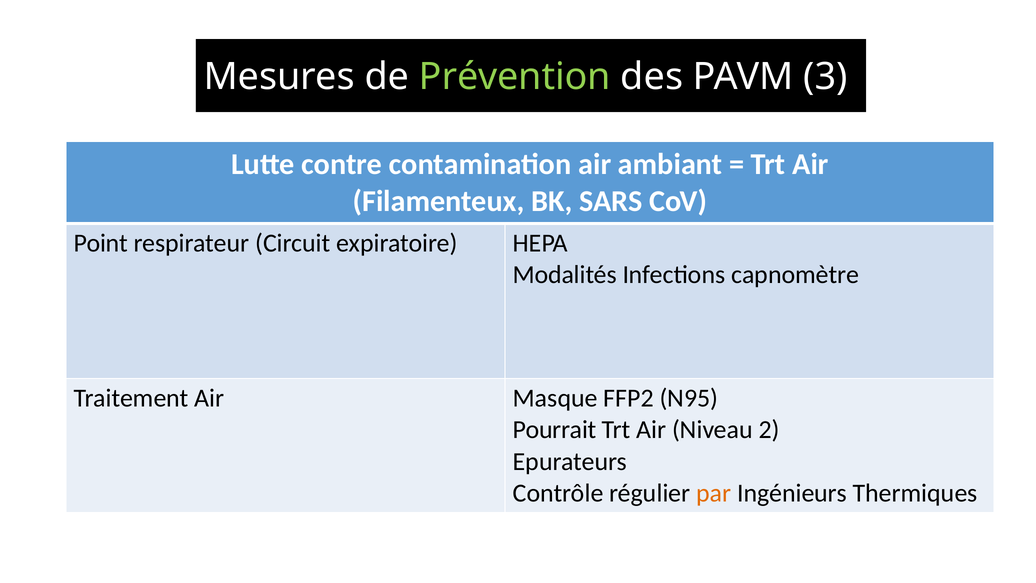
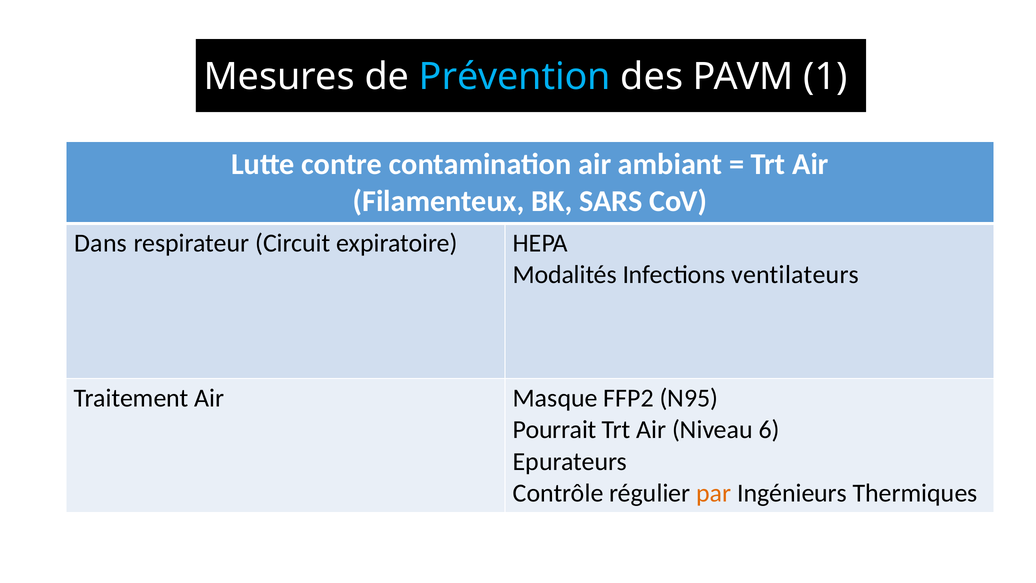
Prévention colour: light green -> light blue (515, 77)
3: 3 -> 1 (825, 77)
Point: Point -> Dans (101, 243)
capnomètre: capnomètre -> ventilateurs (795, 275)
2: 2 -> 6 (769, 430)
